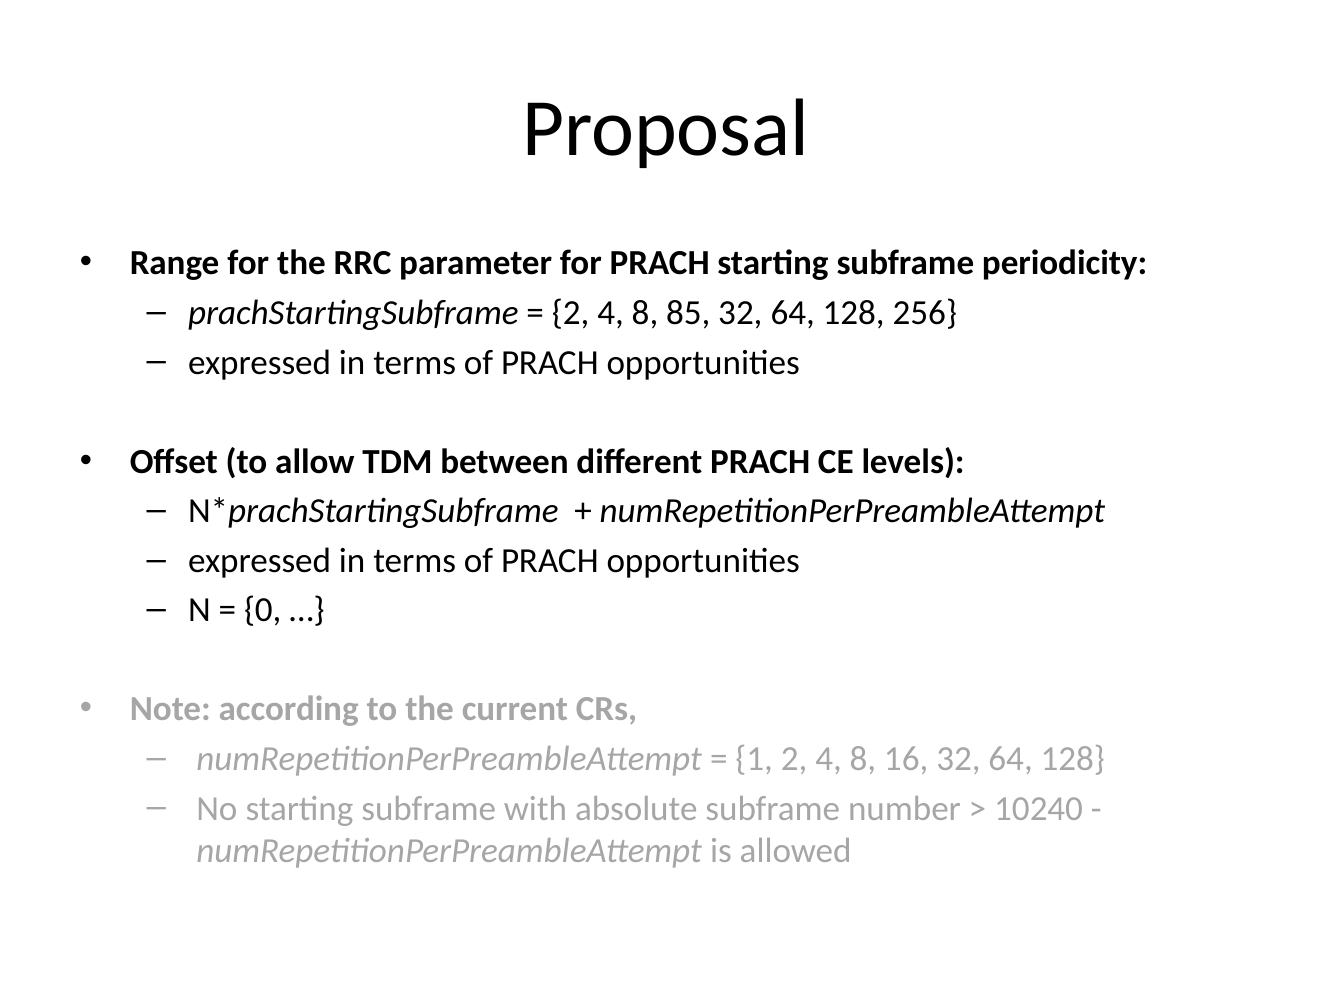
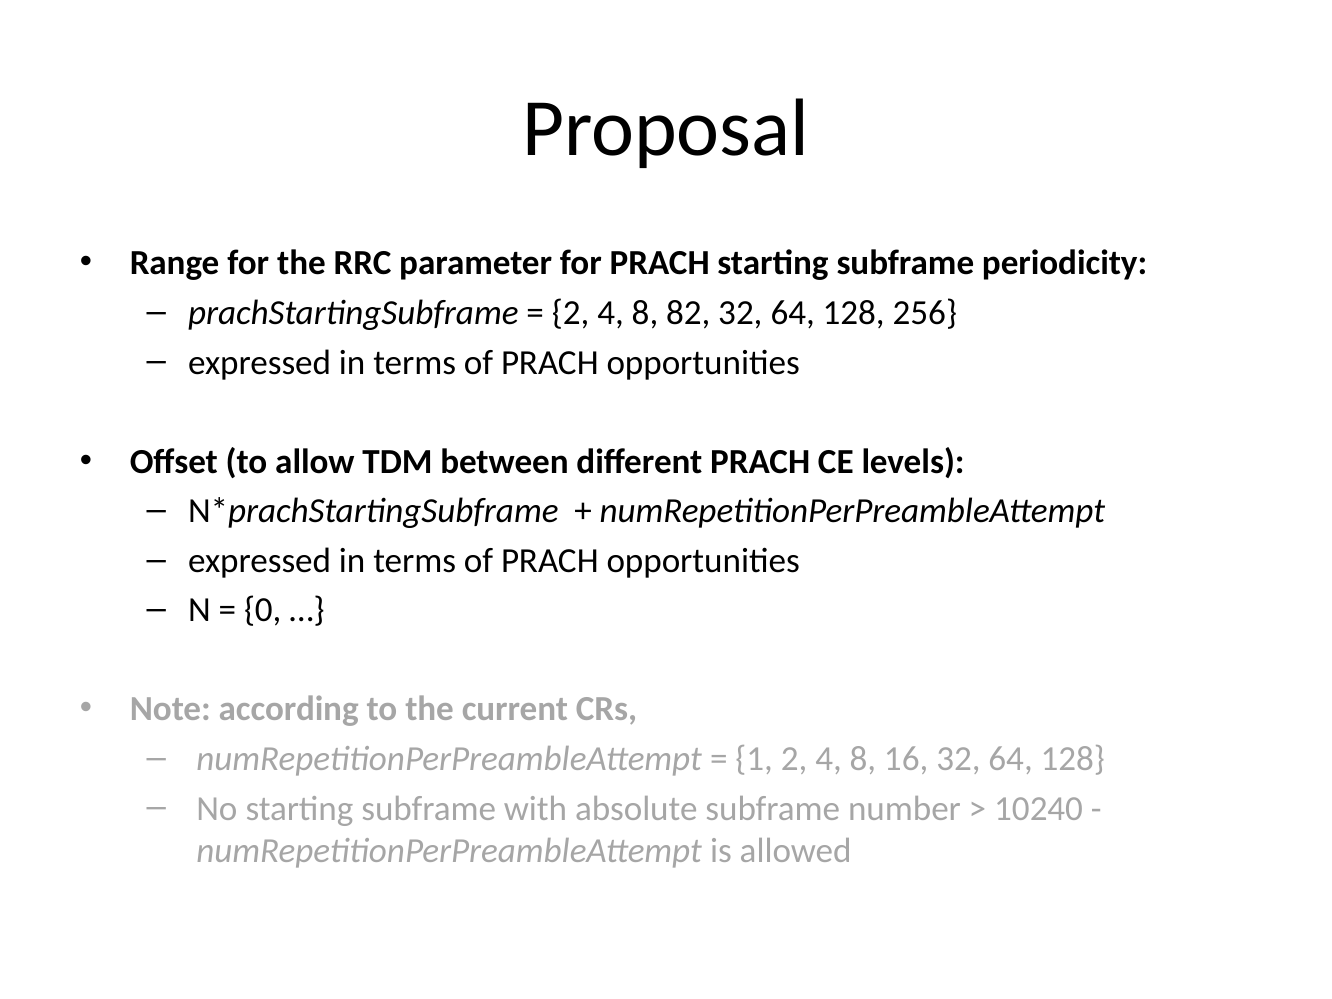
85: 85 -> 82 (688, 313)
